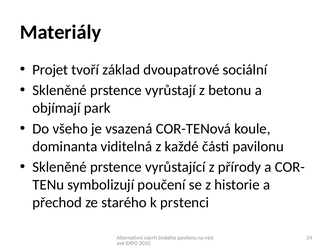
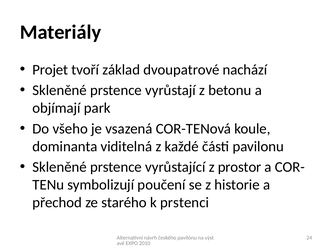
sociální: sociální -> nachází (245, 70)
přírody: přírody -> prostor (240, 167)
